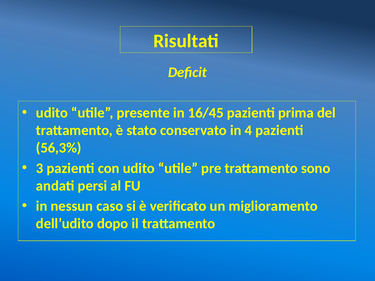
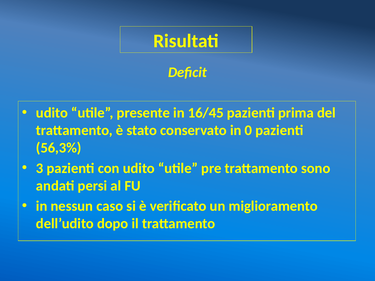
4: 4 -> 0 (248, 130)
